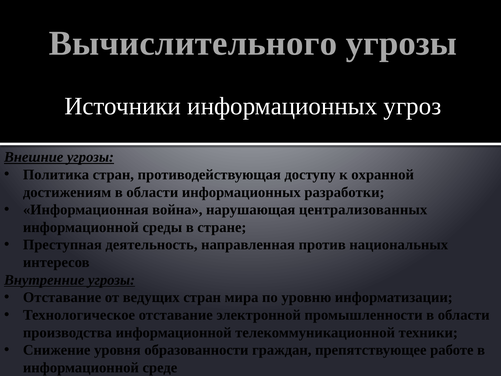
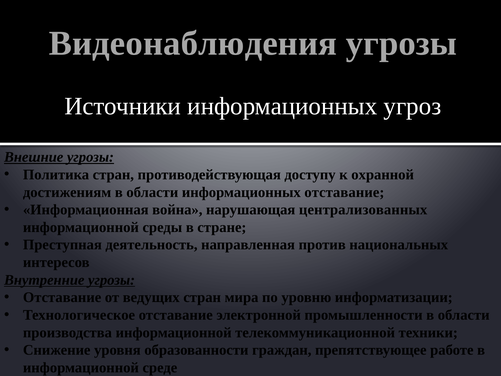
Вычислительного: Вычислительного -> Видеонаблюдения (193, 43)
информационных разработки: разработки -> отставание (344, 192)
